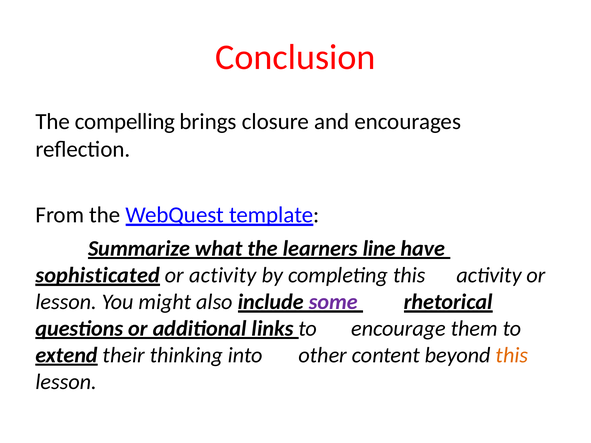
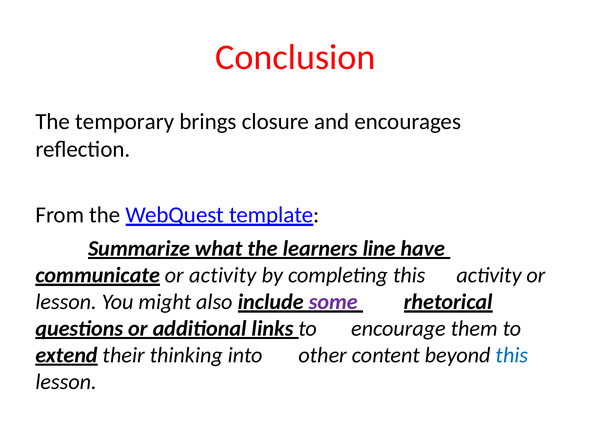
compelling: compelling -> temporary (125, 122)
sophisticated: sophisticated -> communicate (98, 275)
this colour: orange -> blue (512, 355)
